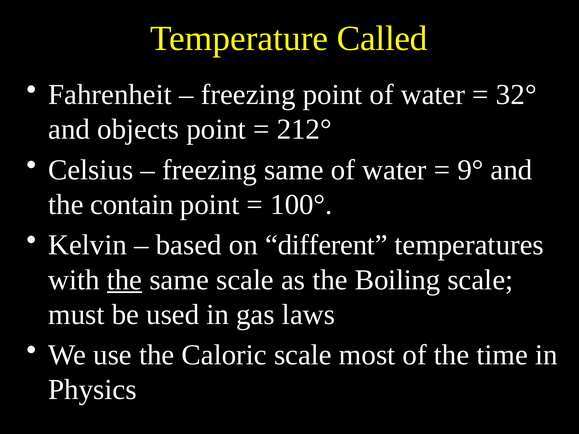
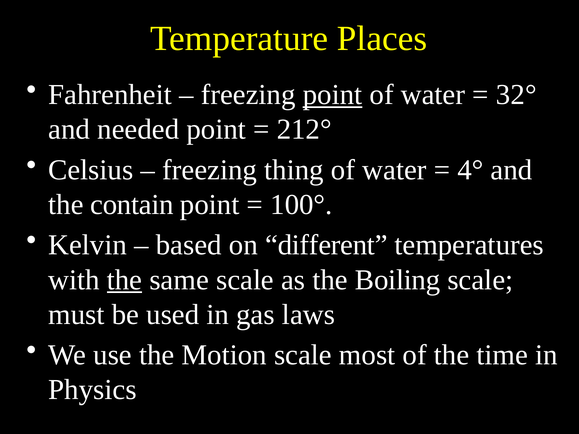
Called: Called -> Places (382, 39)
point underline: none -> present (333, 95)
objects: objects -> needed (138, 129)
freezing same: same -> thing (294, 170)
9°: 9° -> 4° (470, 170)
Caloric: Caloric -> Motion (224, 355)
